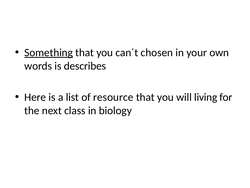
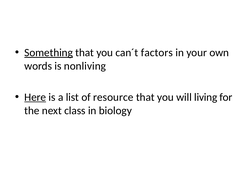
chosen: chosen -> factors (157, 52)
describes: describes -> nonliving (85, 66)
Here underline: none -> present (35, 97)
